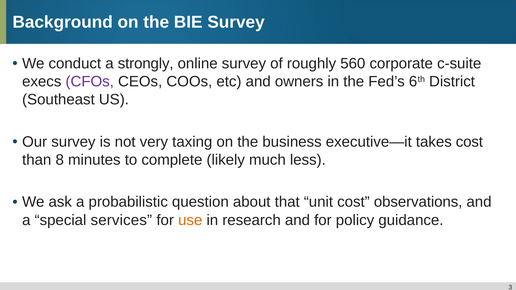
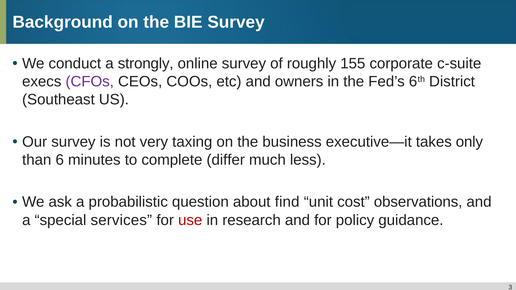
560: 560 -> 155 (353, 64)
takes cost: cost -> only (469, 142)
8: 8 -> 6 (60, 160)
likely: likely -> differ (226, 160)
that: that -> find (287, 202)
use colour: orange -> red (190, 220)
